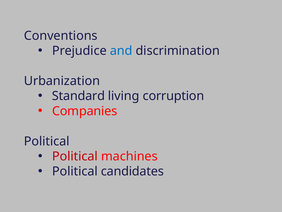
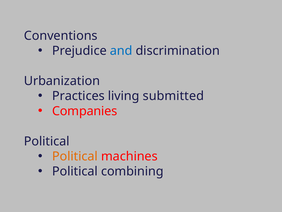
Standard: Standard -> Practices (78, 96)
corruption: corruption -> submitted (173, 96)
Political colour: red -> orange (75, 156)
candidates: candidates -> combining (132, 171)
